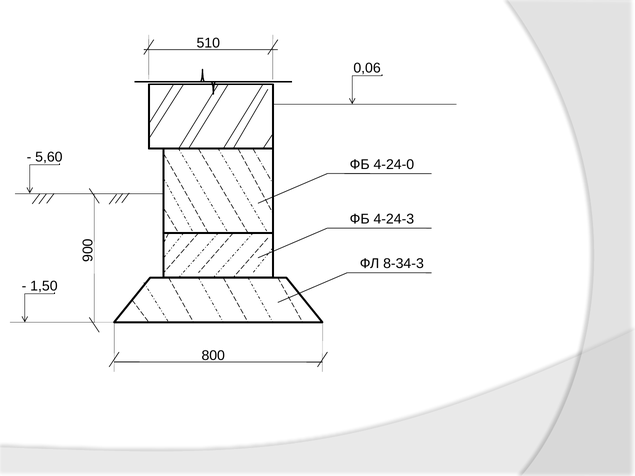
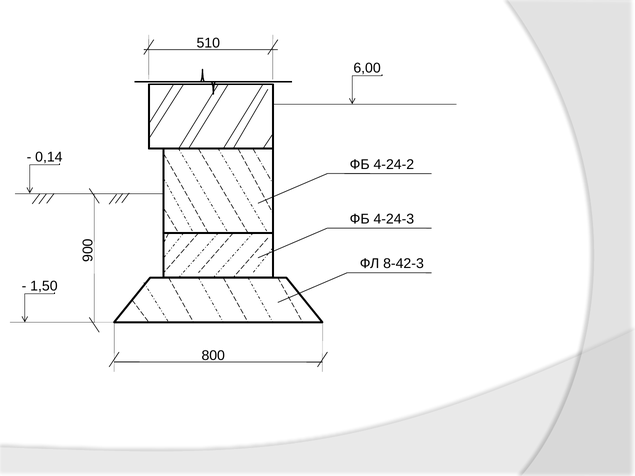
0,06: 0,06 -> 6,00 (367, 68)
5,60: 5,60 -> 0,14 (49, 157)
4-24-0: 4-24-0 -> 4-24-2 (394, 165)
8-34-3: 8-34-3 -> 8-42-3 (403, 264)
